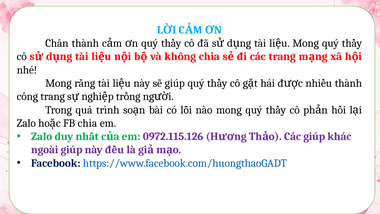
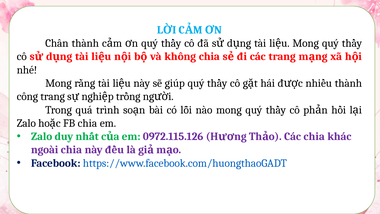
Các giúp: giúp -> chia (314, 136)
ngoài giúp: giúp -> chia (71, 150)
